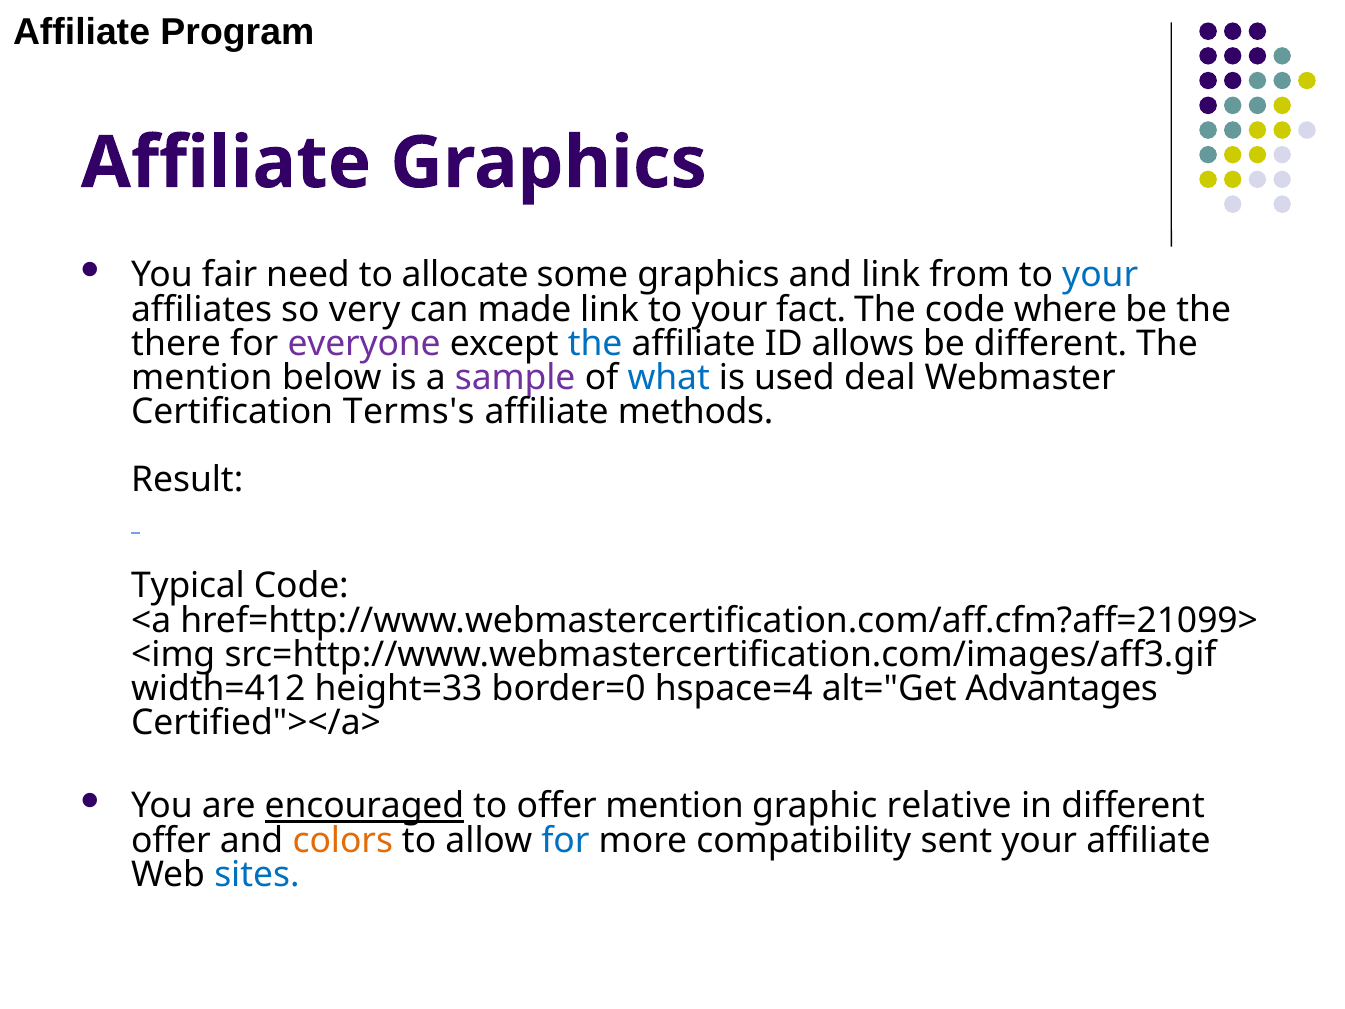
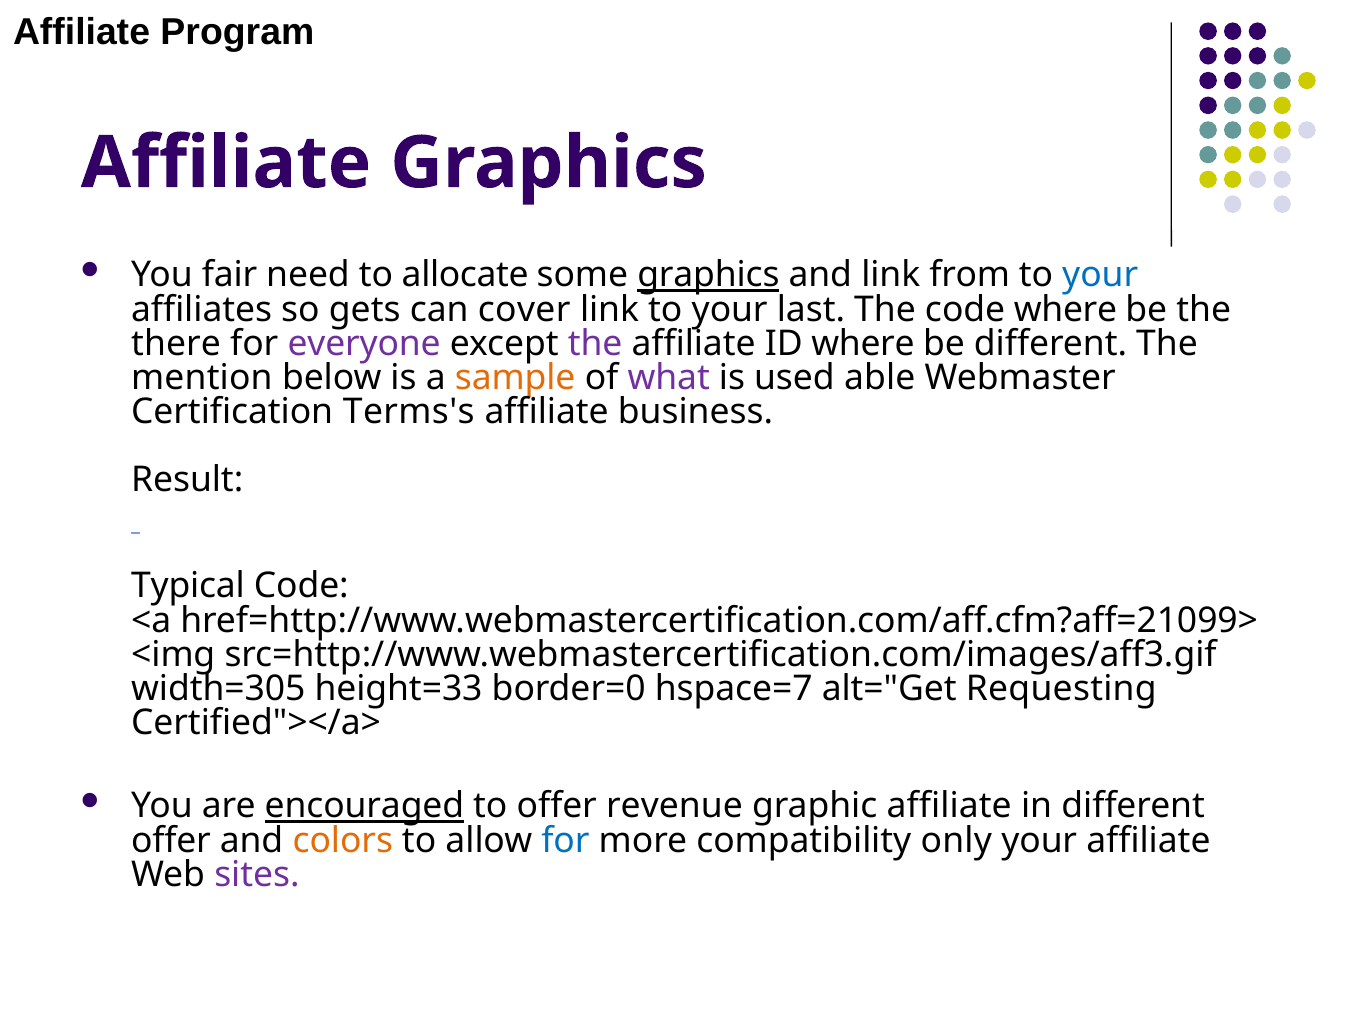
graphics underline: none -> present (708, 275)
very: very -> gets (365, 309)
made: made -> cover (524, 309)
fact: fact -> last (811, 309)
the colour: blue -> purple (595, 343)
ID allows: allows -> where (863, 343)
sample colour: purple -> orange (515, 377)
what colour: blue -> purple (669, 377)
deal: deal -> able (880, 377)
methods: methods -> business (695, 411)
width=412: width=412 -> width=305 (218, 688)
hspace=4: hspace=4 -> hspace=7 (734, 688)
Advantages: Advantages -> Requesting (1061, 688)
offer mention: mention -> revenue (674, 806)
graphic relative: relative -> affiliate (949, 806)
sent: sent -> only (956, 840)
sites colour: blue -> purple (257, 874)
